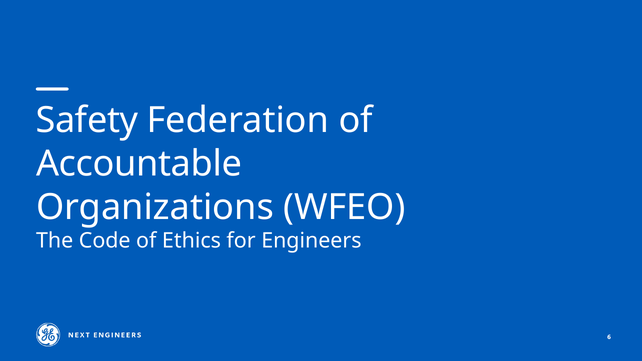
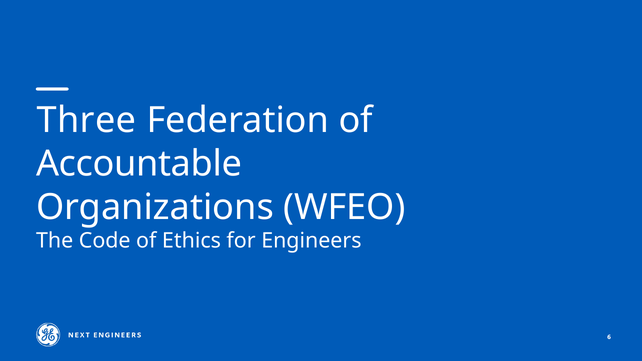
Safety: Safety -> Three (86, 120)
